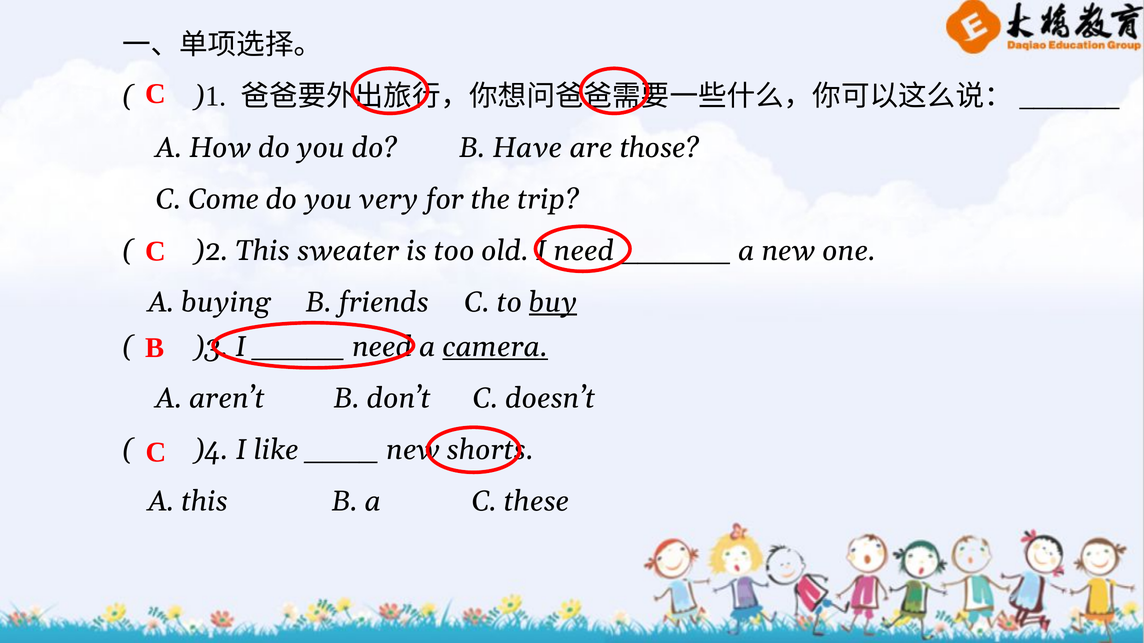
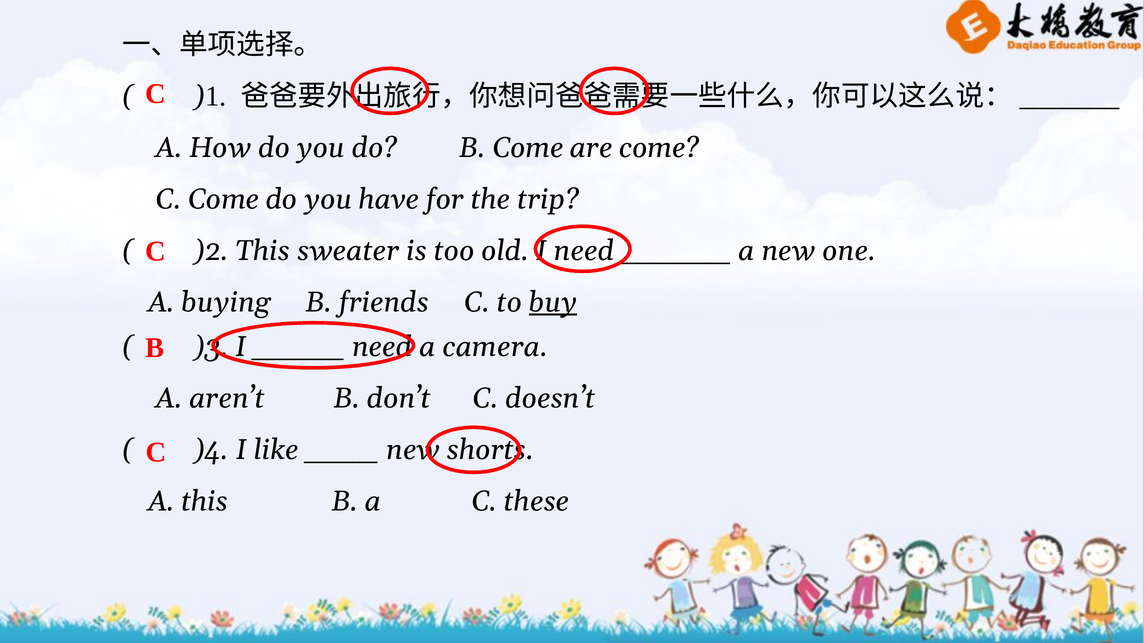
B Have: Have -> Come (528, 148)
are those: those -> come (659, 148)
very: very -> have (389, 199)
camera underline: present -> none (495, 347)
